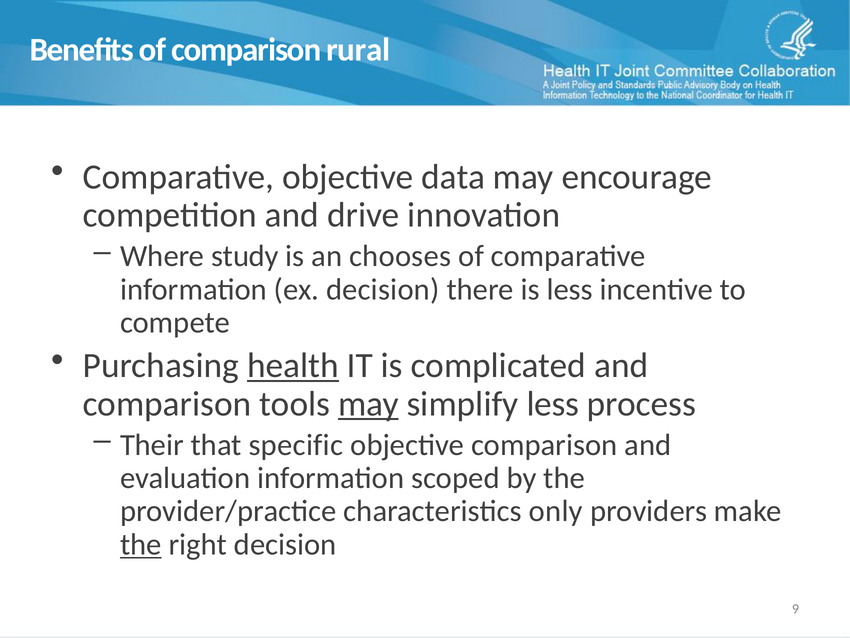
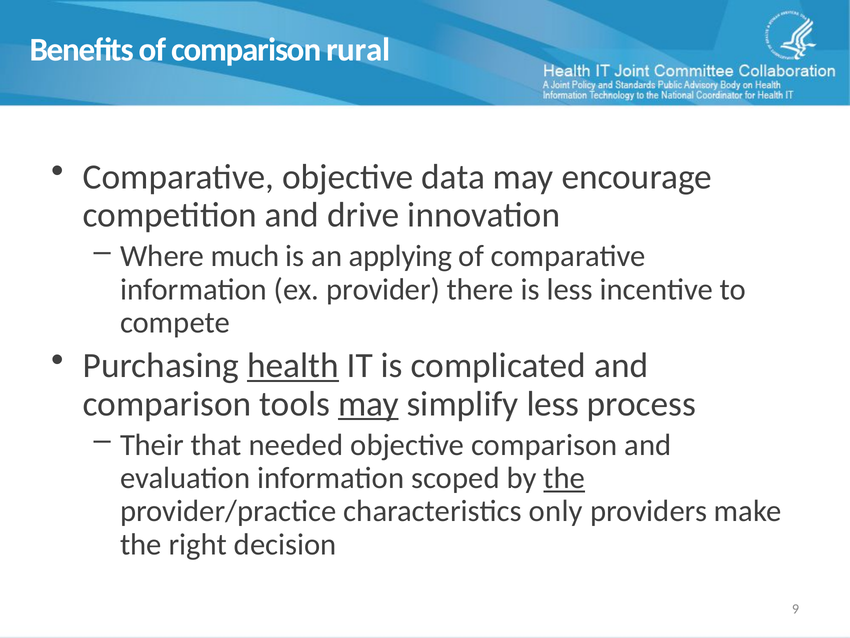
study: study -> much (245, 256)
chooses: chooses -> applying (400, 256)
ex decision: decision -> provider (383, 289)
specific: specific -> needed (296, 445)
the underline: none -> present (564, 478)
the underline: present -> none (141, 544)
